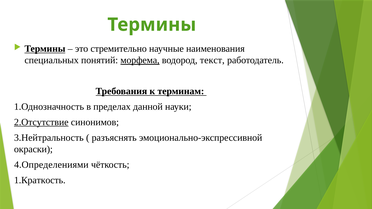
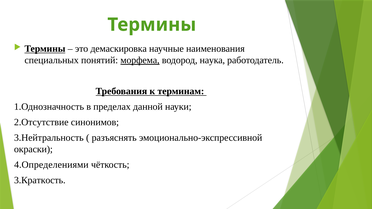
стремительно: стремительно -> демаскировка (119, 49)
текст: текст -> наука (212, 60)
2.Отсутствие underline: present -> none (41, 122)
1.Краткость: 1.Краткость -> 3.Краткость (40, 180)
